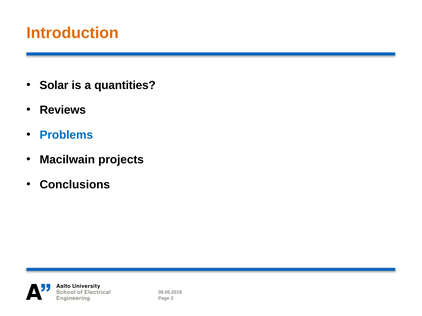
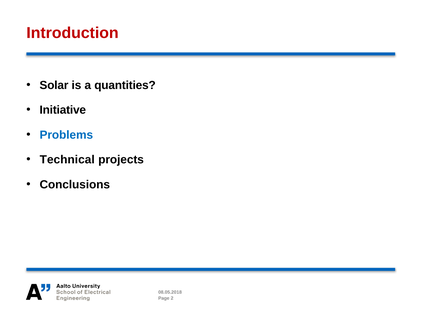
Introduction colour: orange -> red (73, 33)
Reviews: Reviews -> Initiative (63, 110)
Macilwain: Macilwain -> Technical (67, 160)
